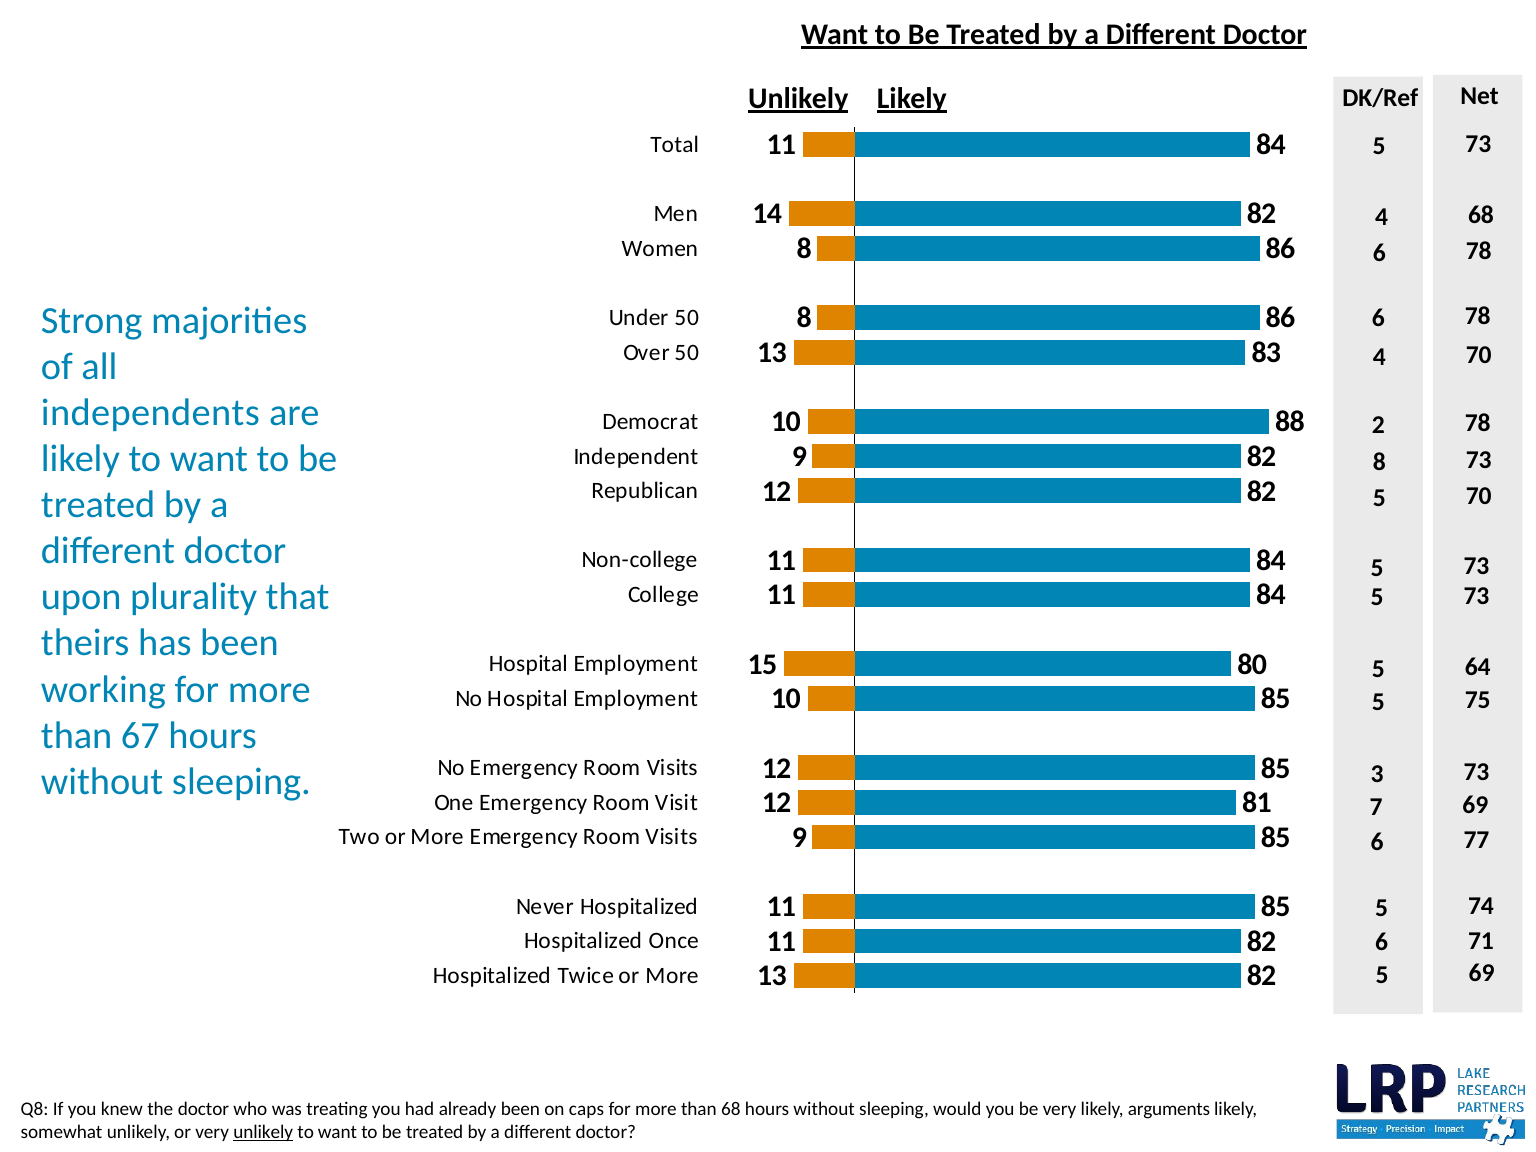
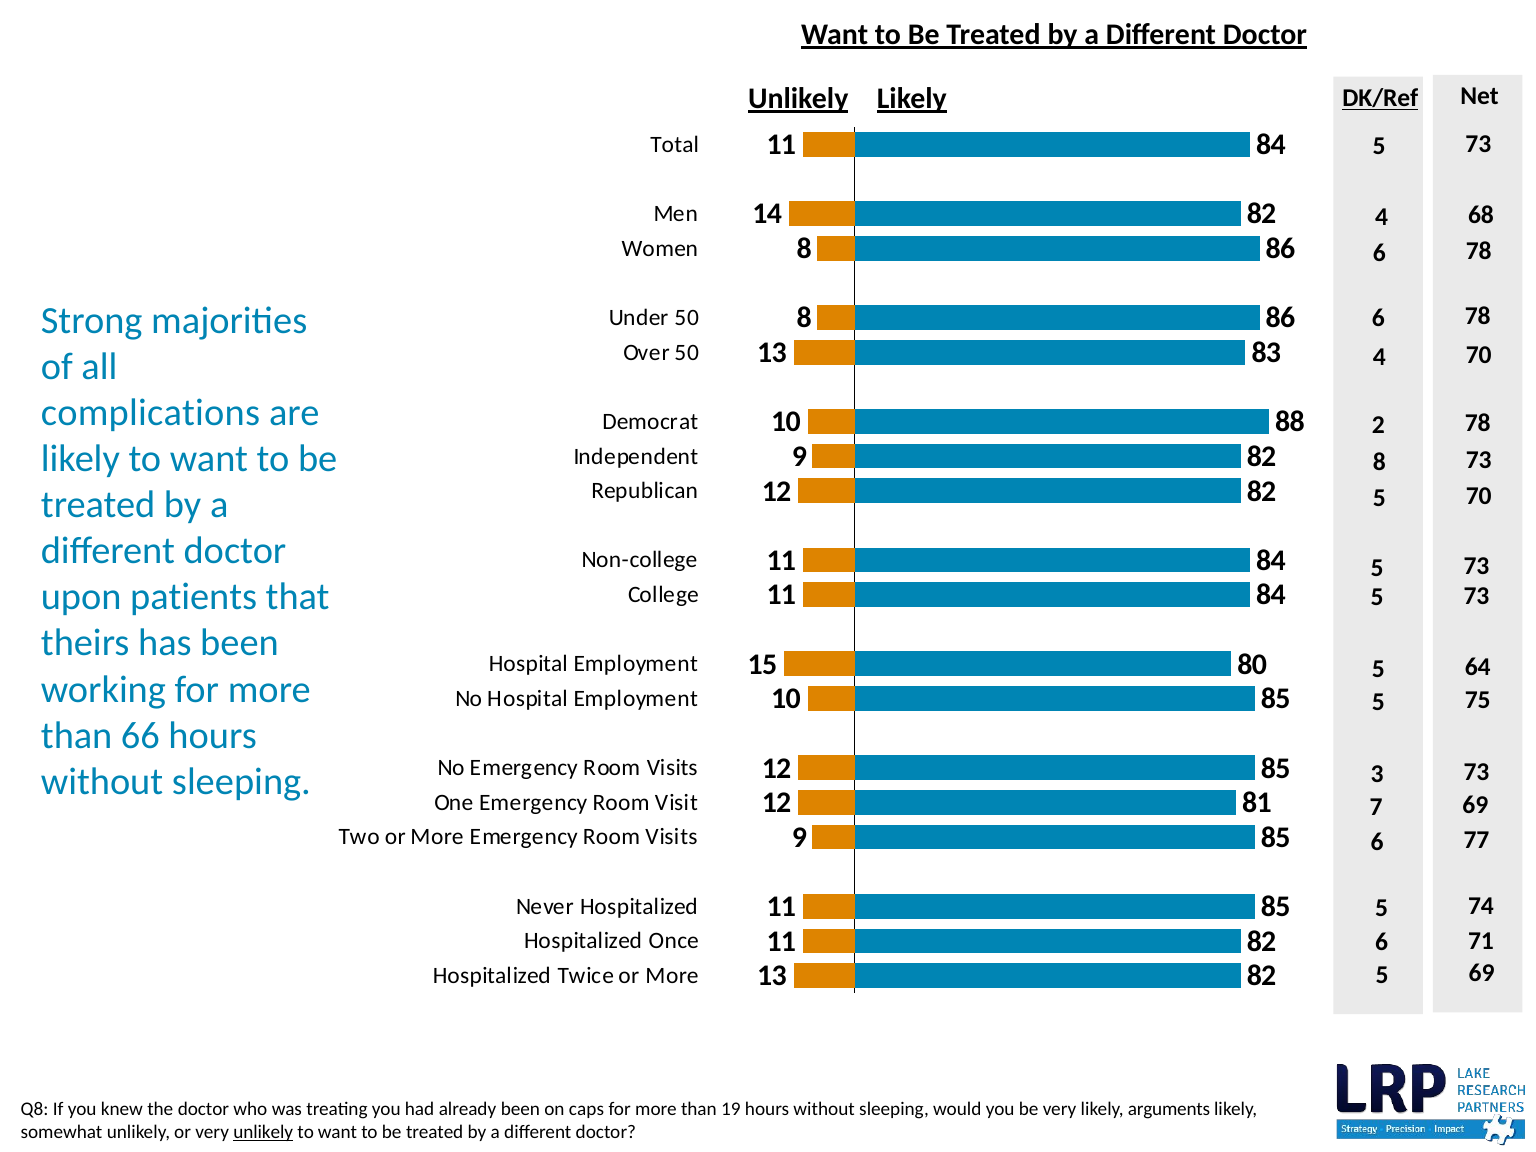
DK/Ref underline: none -> present (1380, 98)
independents: independents -> complications (151, 413)
plurality: plurality -> patients (194, 597)
67: 67 -> 66 (140, 735)
than 68: 68 -> 19 (731, 1109)
